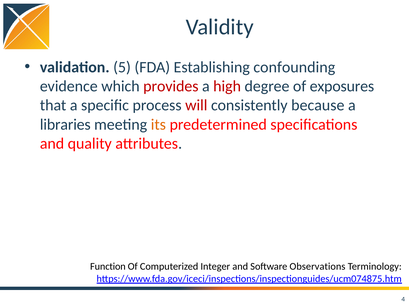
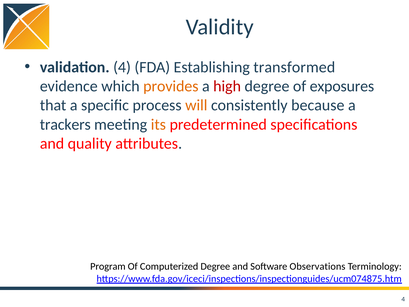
validation 5: 5 -> 4 (122, 67)
confounding: confounding -> transformed (294, 67)
provides colour: red -> orange (171, 86)
will colour: red -> orange (196, 105)
libraries: libraries -> trackers (65, 124)
Function: Function -> Program (108, 266)
Computerized Integer: Integer -> Degree (215, 266)
